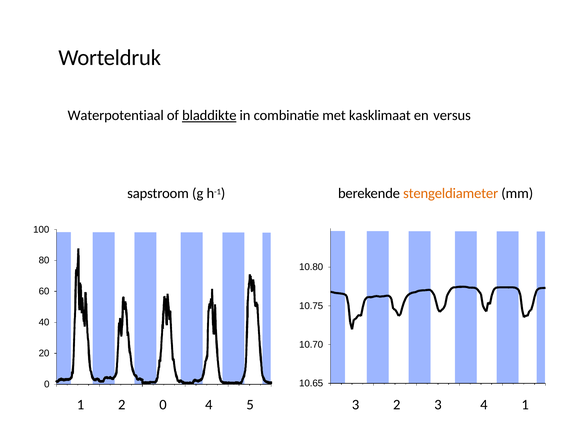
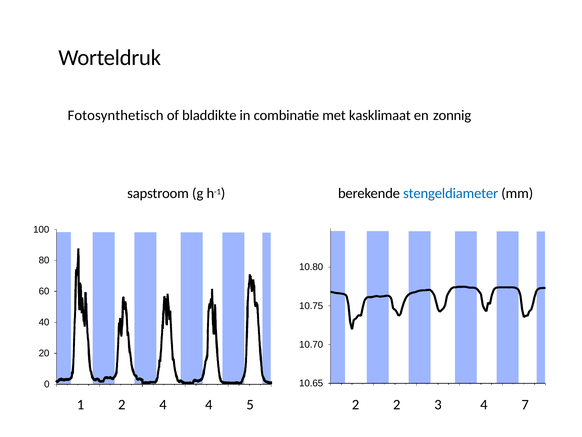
Waterpotentiaal: Waterpotentiaal -> Fotosynthetisch (116, 115)
bladdikte underline: present -> none (209, 115)
versus: versus -> zonnig (452, 115)
stengeldiameter colour: orange -> blue (451, 193)
2 0: 0 -> 4 (163, 404)
4 3: 3 -> 2 (356, 404)
3 1: 1 -> 7 (525, 404)
